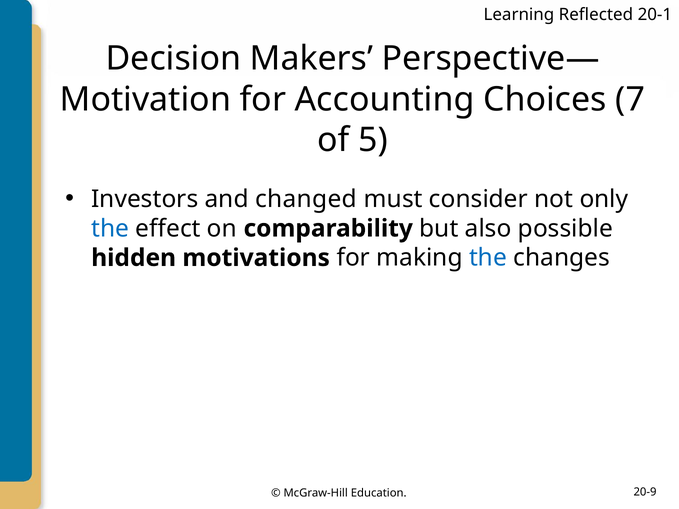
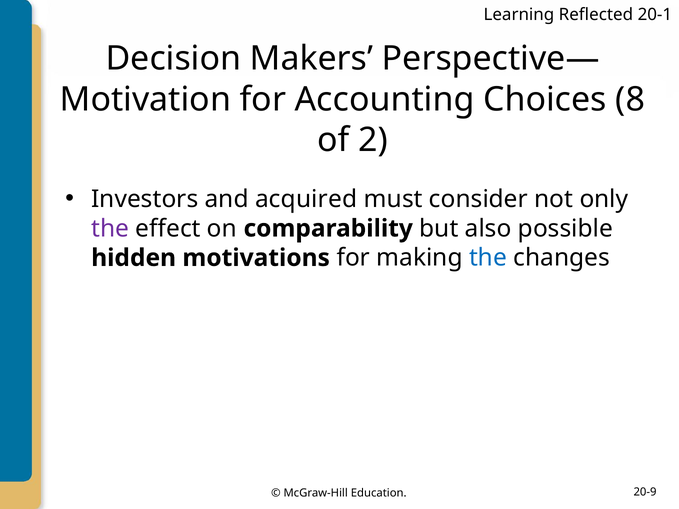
7: 7 -> 8 (630, 100)
5: 5 -> 2 (373, 140)
changed: changed -> acquired (306, 199)
the colour: blue -> purple (110, 229)
